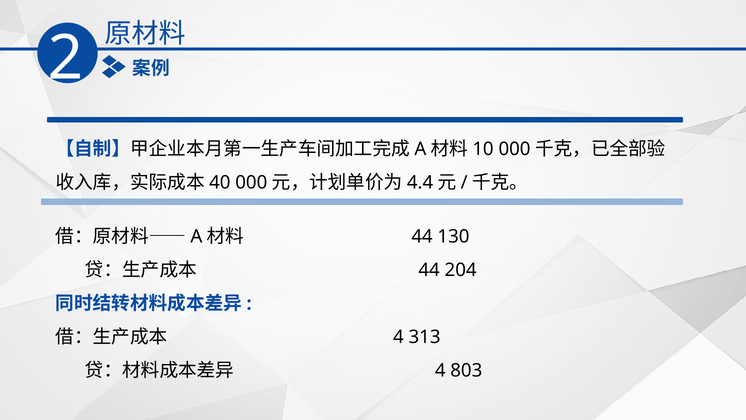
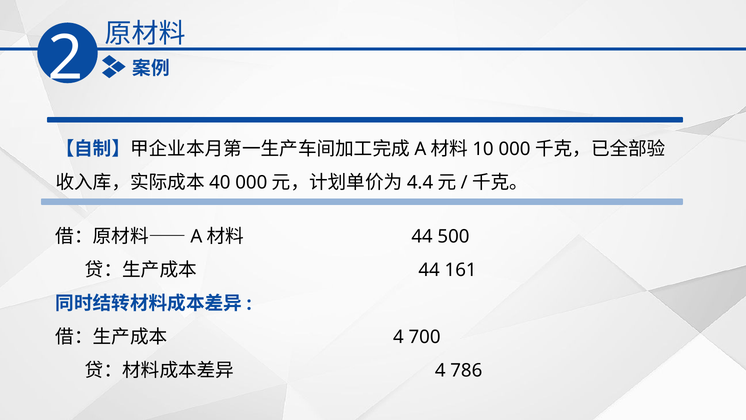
130: 130 -> 500 (453, 236)
204: 204 -> 161 (461, 270)
313: 313 -> 700 (425, 337)
803: 803 -> 786 (466, 370)
